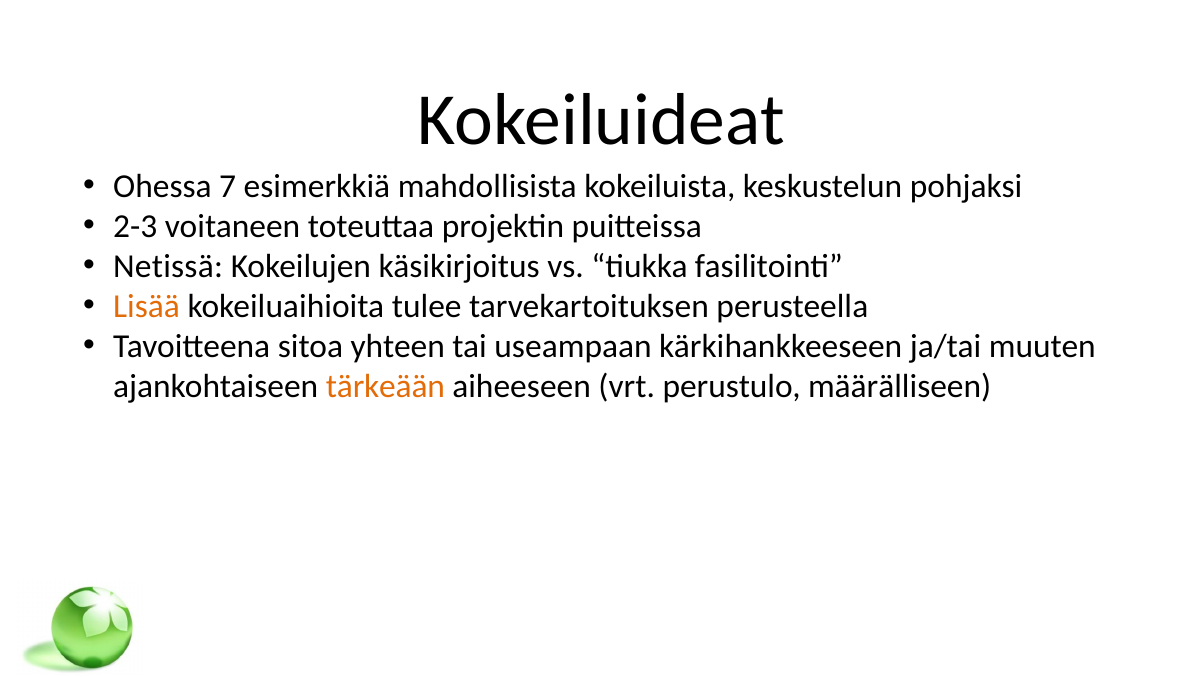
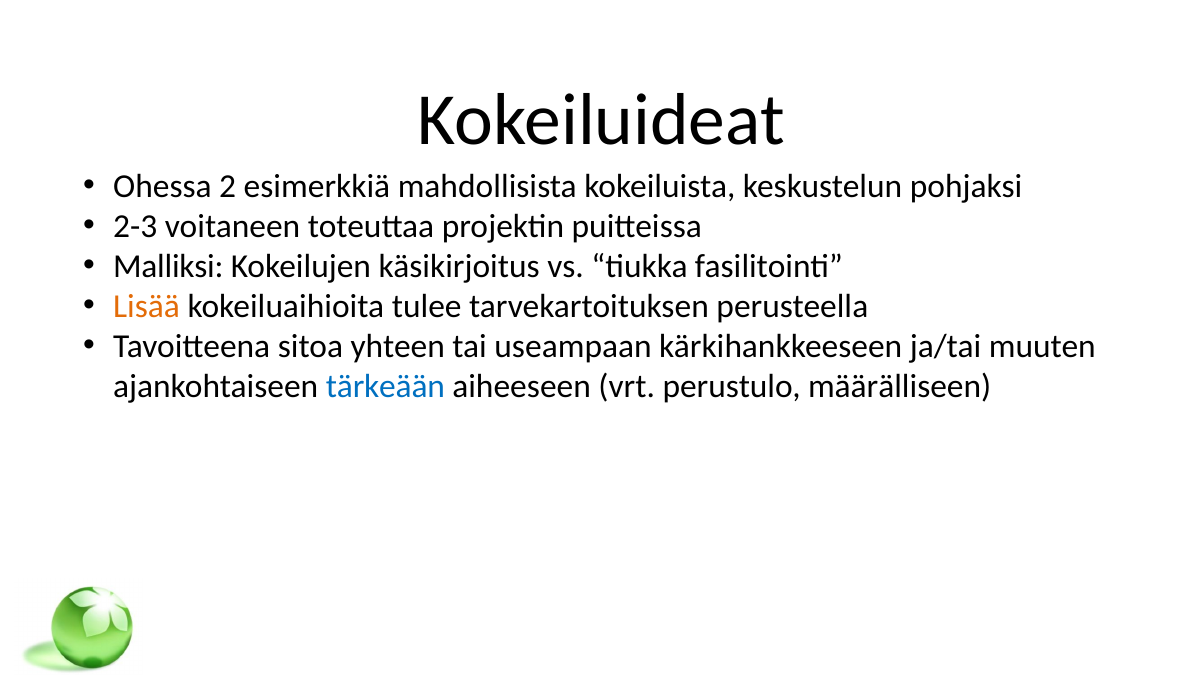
7: 7 -> 2 (228, 186)
Netissä: Netissä -> Malliksi (168, 266)
tärkeään colour: orange -> blue (385, 387)
